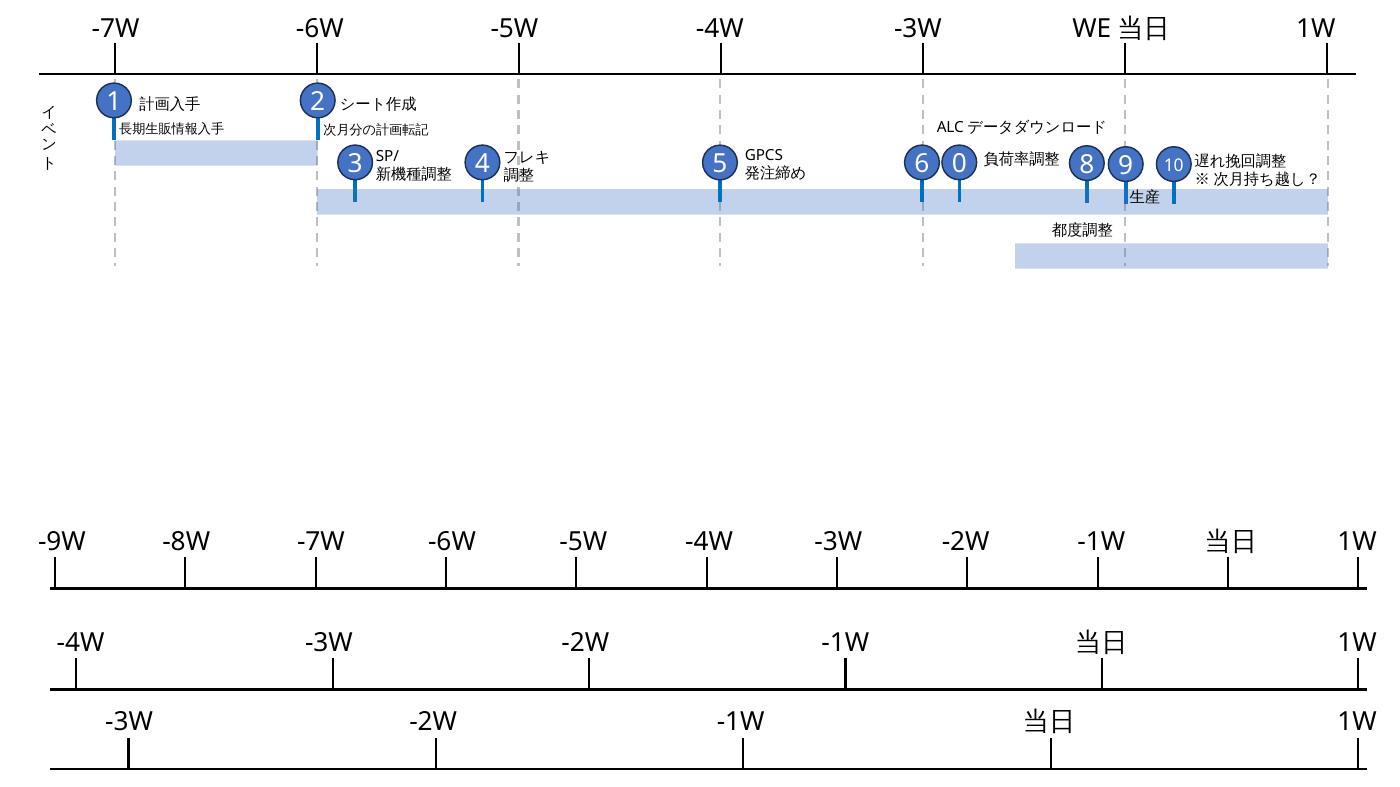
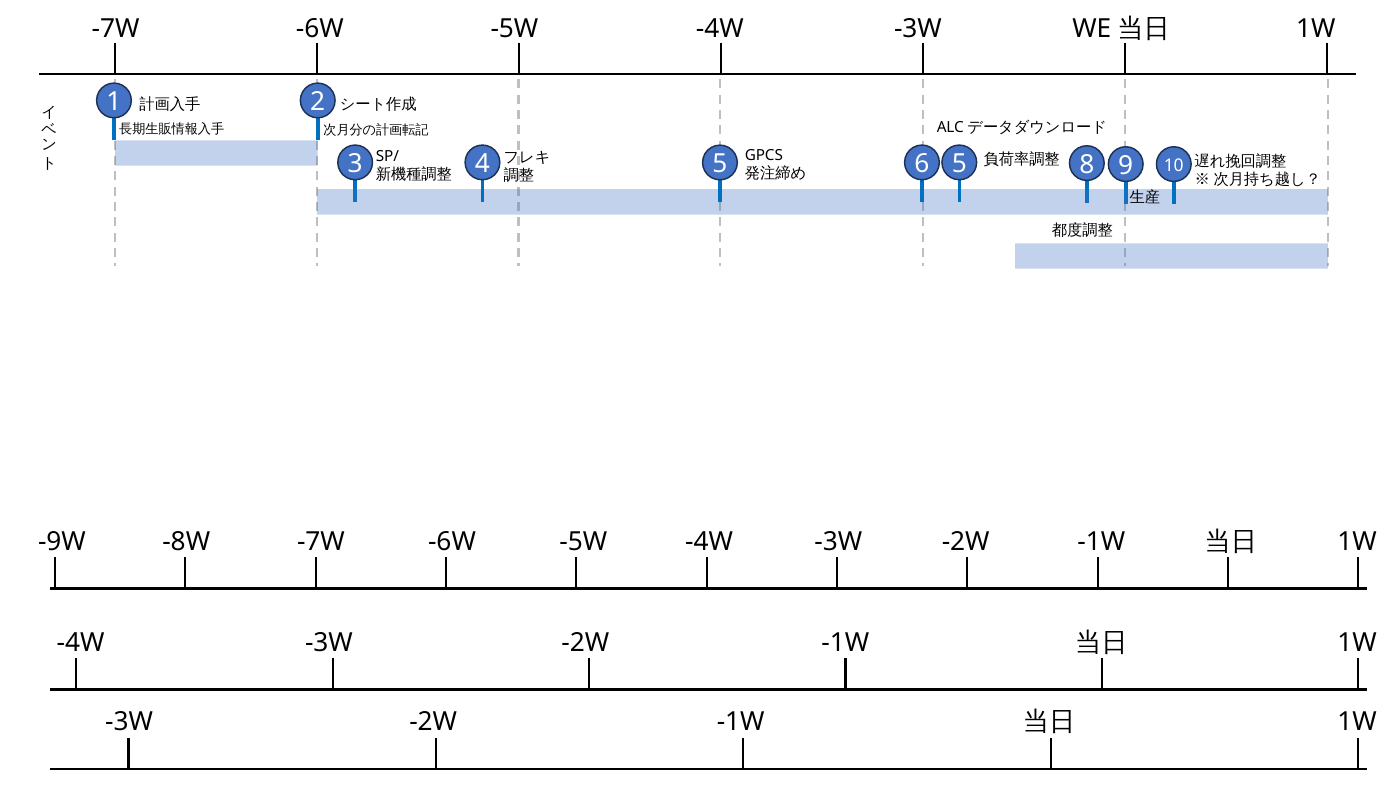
4 0: 0 -> 5 (959, 164)
